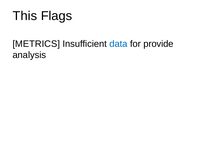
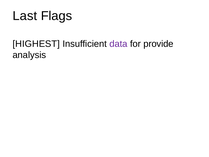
This: This -> Last (25, 16)
METRICS: METRICS -> HIGHEST (36, 44)
data colour: blue -> purple (118, 44)
